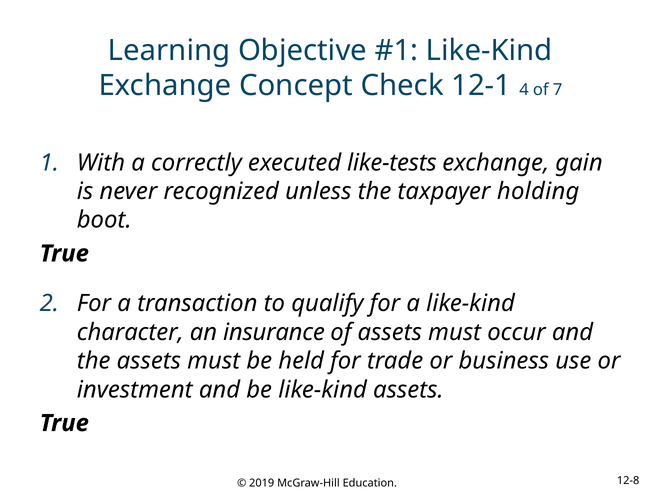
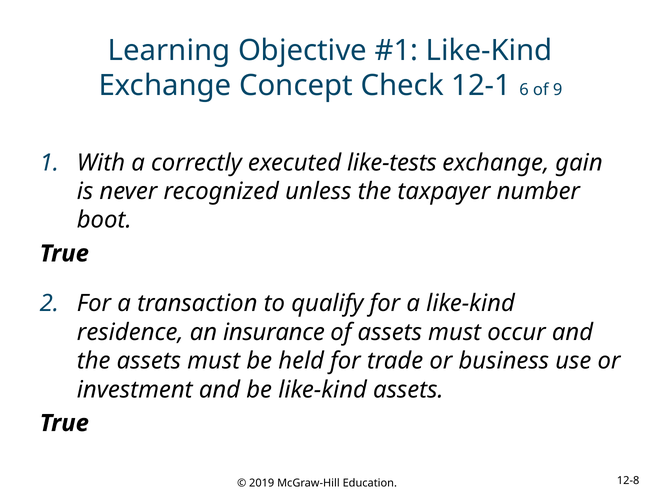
4: 4 -> 6 (524, 90)
7: 7 -> 9 (558, 90)
holding: holding -> number (538, 191)
character: character -> residence (130, 332)
